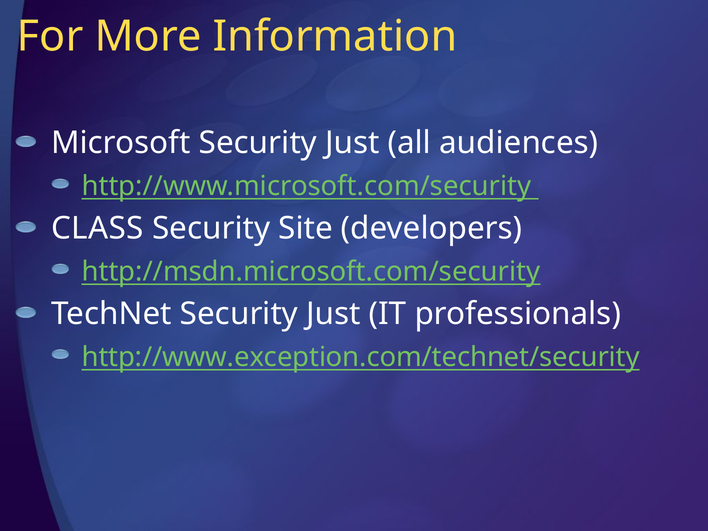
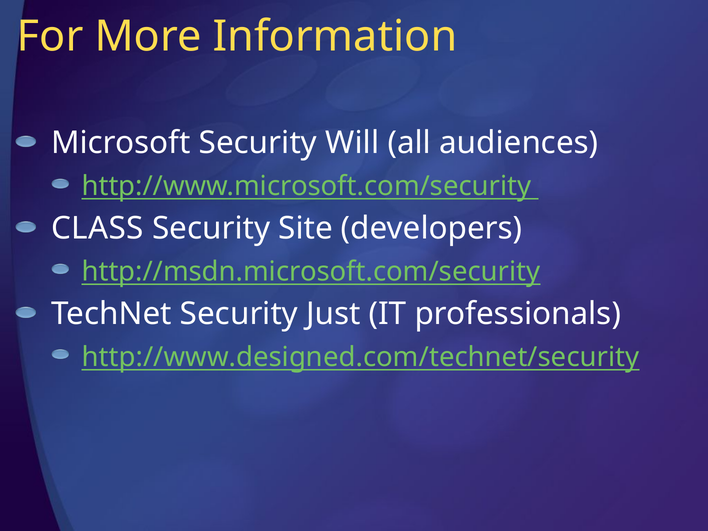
Microsoft Security Just: Just -> Will (352, 143)
http://www.exception.com/technet/security: http://www.exception.com/technet/security -> http://www.designed.com/technet/security (361, 357)
